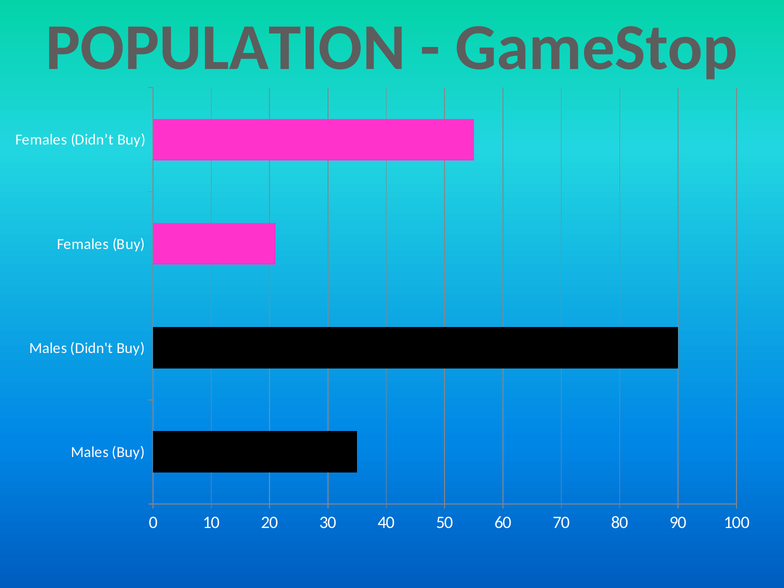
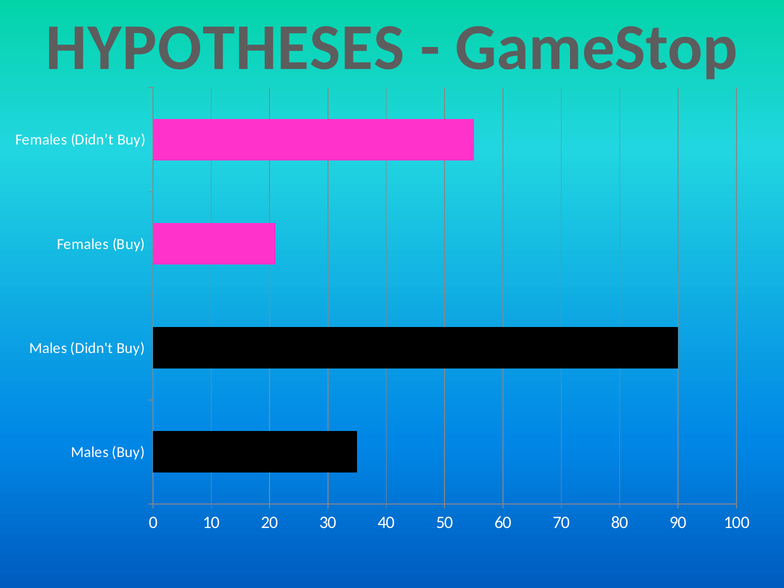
POPULATION: POPULATION -> HYPOTHESES (225, 48)
